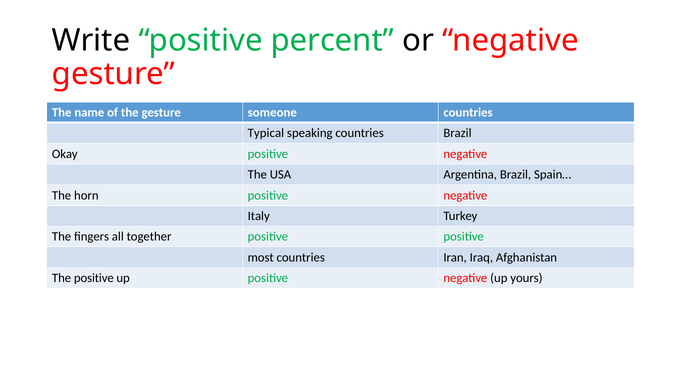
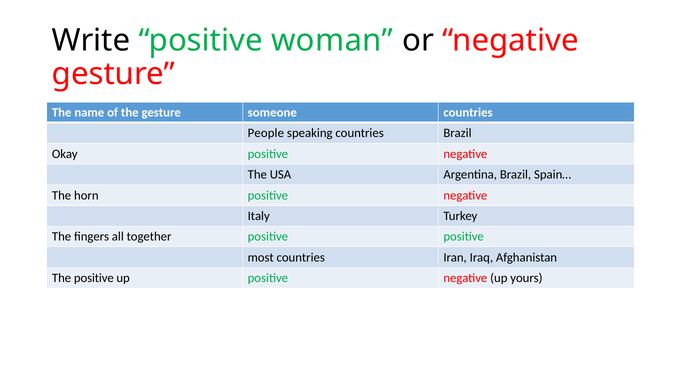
percent: percent -> woman (332, 40)
Typical: Typical -> People (266, 133)
